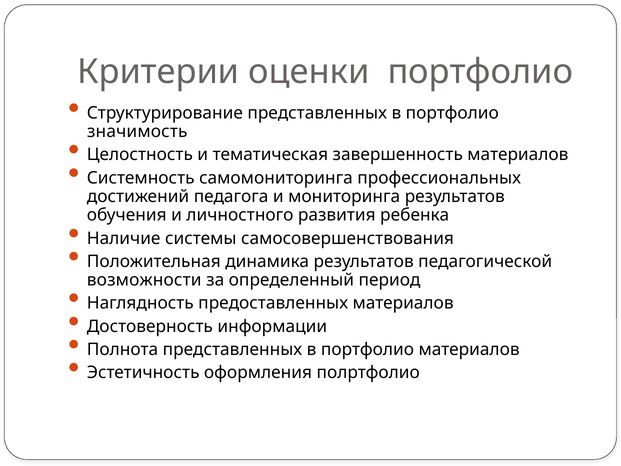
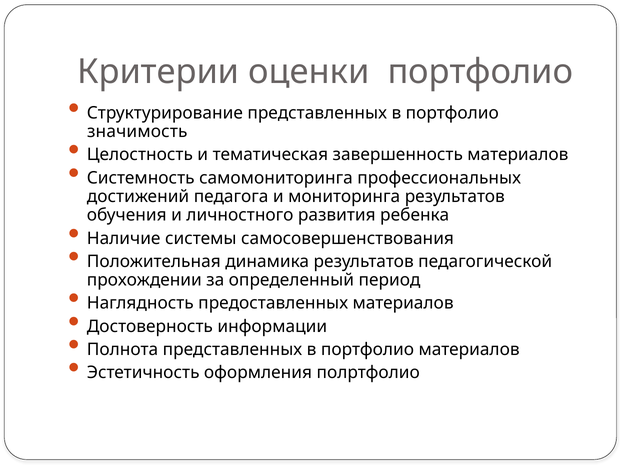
возможности: возможности -> прохождении (144, 280)
